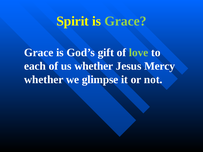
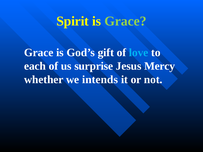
love colour: light green -> light blue (139, 53)
us whether: whether -> surprise (94, 66)
glimpse: glimpse -> intends (100, 80)
